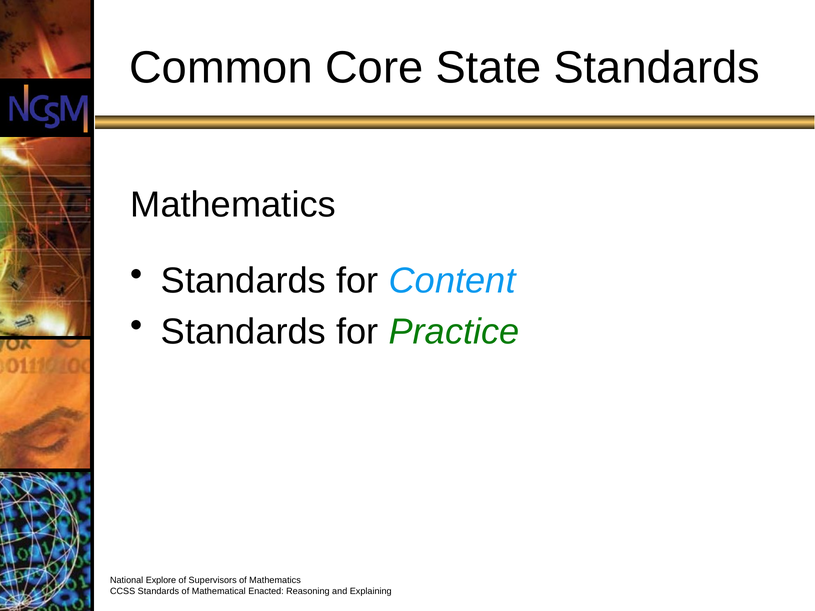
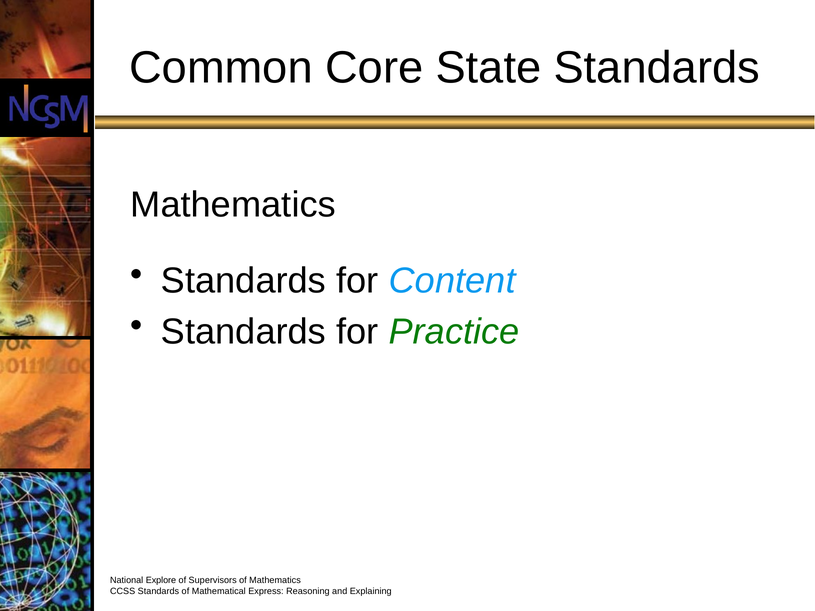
Enacted: Enacted -> Express (266, 591)
